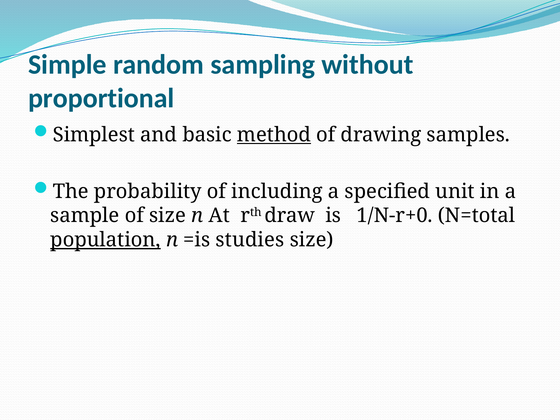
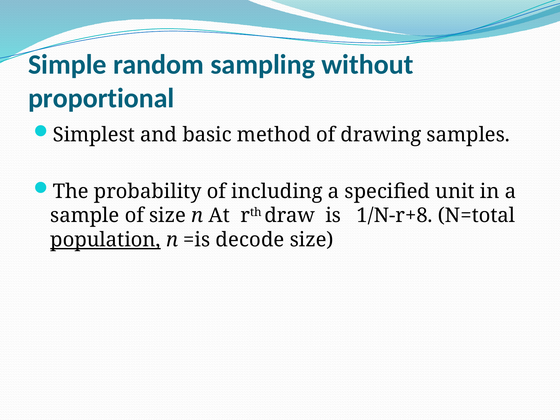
method underline: present -> none (274, 135)
1/N-r+0: 1/N-r+0 -> 1/N-r+8 (395, 216)
studies: studies -> decode (250, 240)
